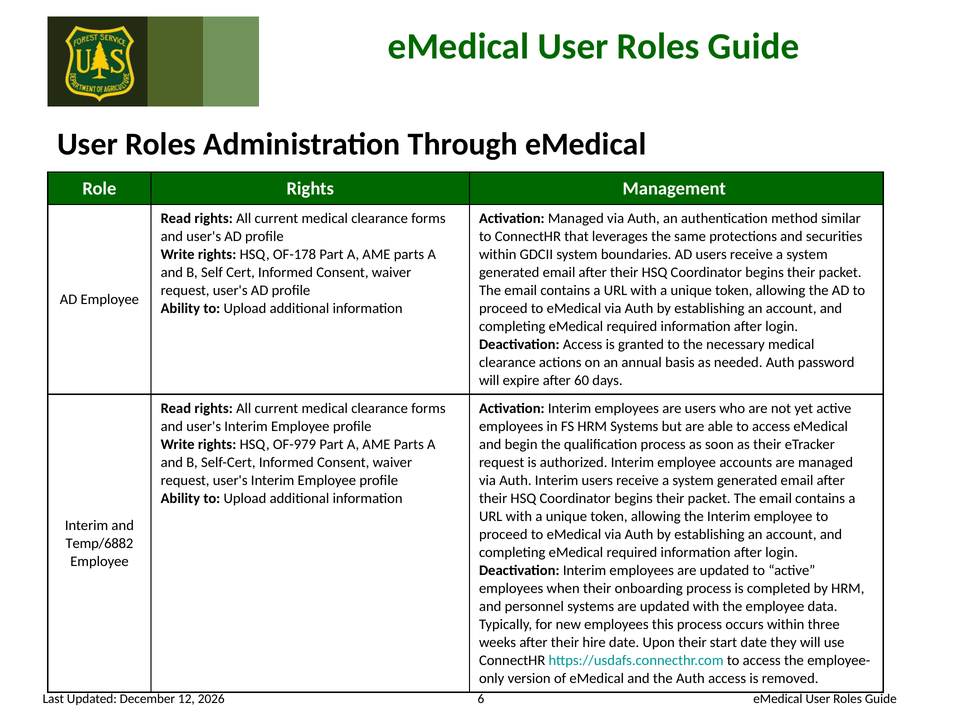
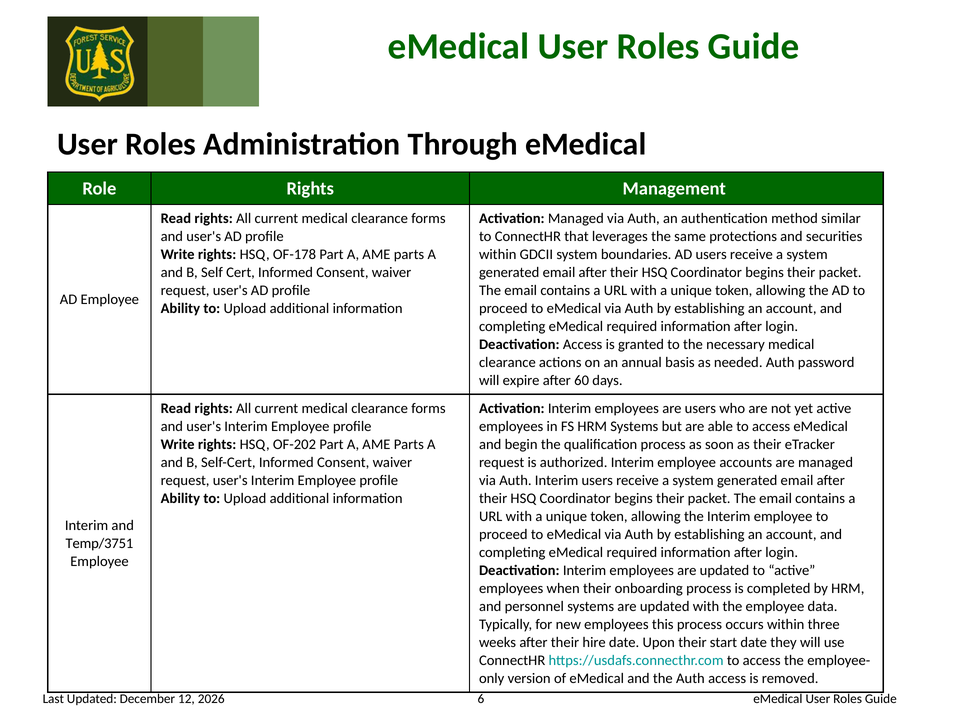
OF-979: OF-979 -> OF-202 (294, 444)
Temp/6882: Temp/6882 -> Temp/3751 (99, 543)
